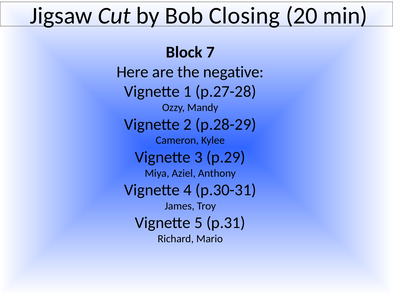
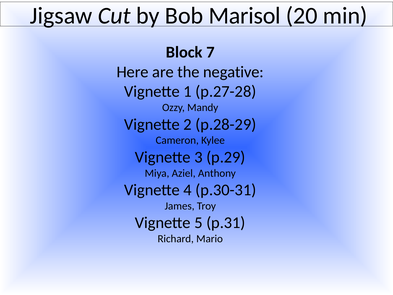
Closing: Closing -> Marisol (245, 16)
